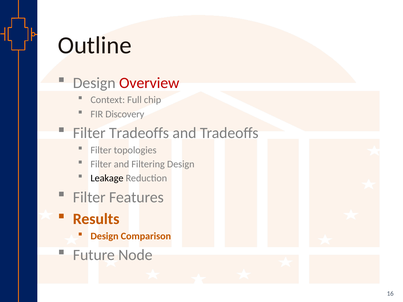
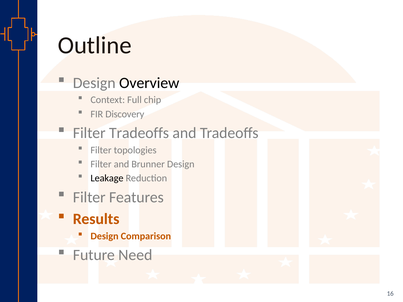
Overview colour: red -> black (149, 83)
Filtering: Filtering -> Brunner (148, 164)
Node: Node -> Need (135, 255)
